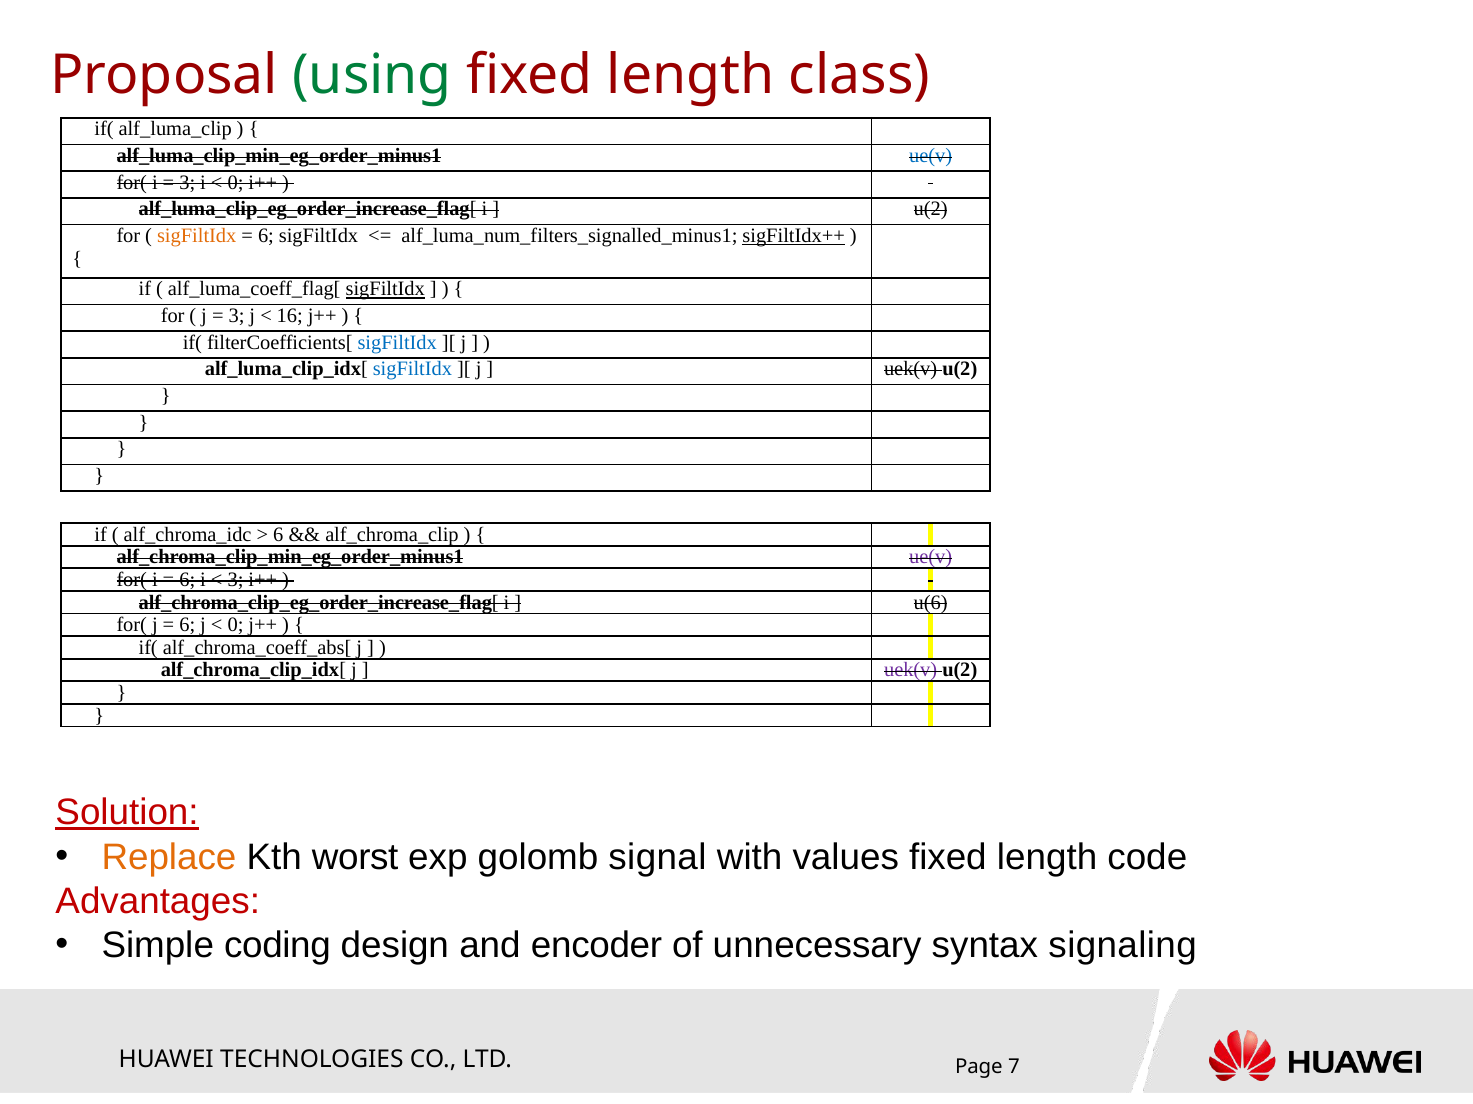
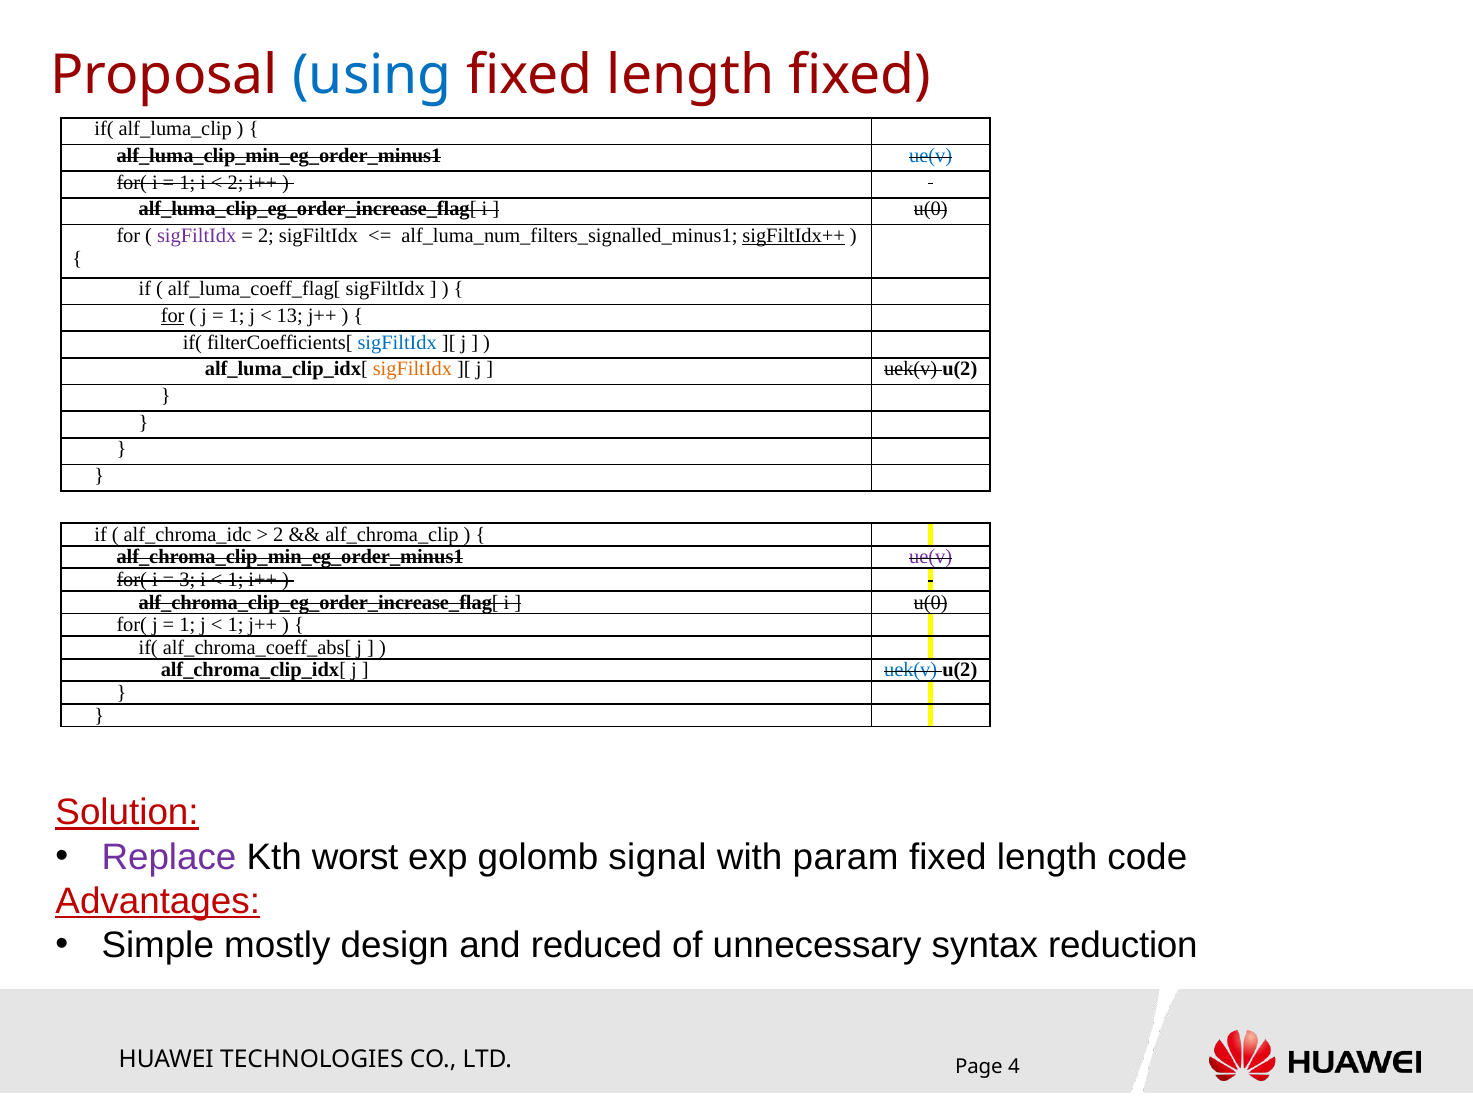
using colour: green -> blue (372, 76)
length class: class -> fixed (860, 76)
3: 3 -> 1 (187, 183)
0: 0 -> 2 (236, 183)
u(2: u(2 -> u(0 (931, 209)
sigFiltIdx colour: orange -> purple (197, 236)
6: 6 -> 2 (266, 236)
sigFiltIdx underline: present -> none (385, 289)
for underline: none -> present (173, 316)
3: 3 -> 1 (237, 316)
16: 16 -> 13 (290, 316)
sigFiltIdx colour: blue -> orange (412, 369)
6: 6 -> 2 (278, 535)
6: 6 -> 3 (187, 580)
3: 3 -> 1 (236, 580)
u(6: u(6 -> u(0 (931, 603)
6: 6 -> 1 (187, 625)
0: 0 -> 1 (236, 625)
uek(v colour: purple -> blue (911, 671)
Replace colour: orange -> purple (169, 857)
values: values -> param (846, 857)
Advantages underline: none -> present (158, 902)
coding: coding -> mostly (277, 946)
encoder: encoder -> reduced (597, 946)
signaling: signaling -> reduction (1123, 946)
7: 7 -> 4 (1014, 1068)
